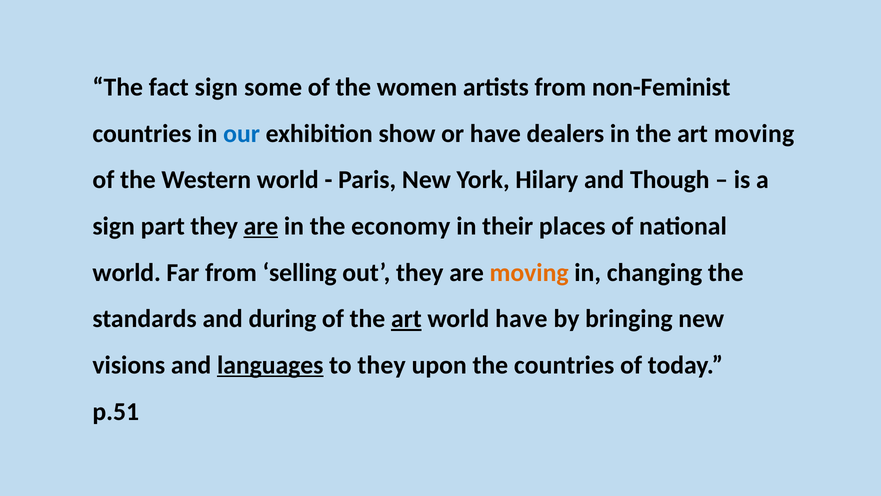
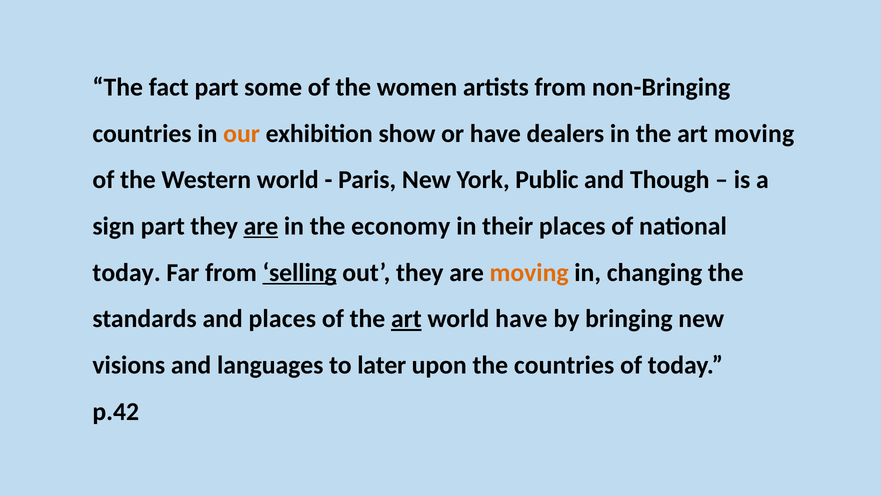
fact sign: sign -> part (217, 87)
non-Feminist: non-Feminist -> non-Bringing (661, 87)
our colour: blue -> orange (242, 134)
Hilary: Hilary -> Public (547, 180)
world: world -> today (127, 272)
selling underline: none -> present (300, 272)
and during: during -> places (282, 319)
languages underline: present -> none (270, 365)
to they: they -> later (382, 365)
p.51: p.51 -> p.42 (116, 411)
